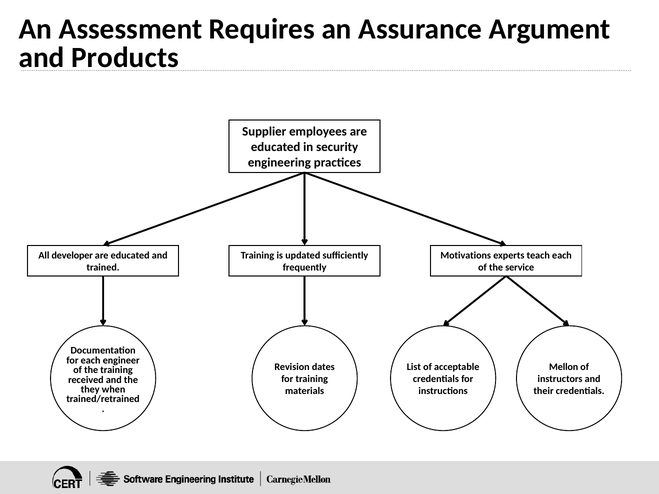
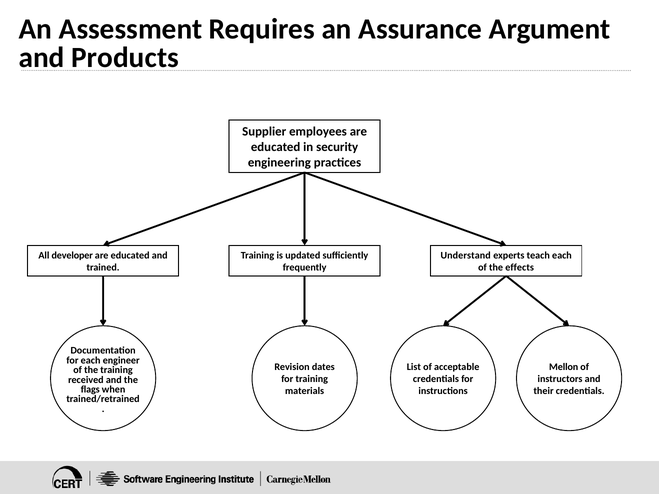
Motivations: Motivations -> Understand (466, 255)
service: service -> effects (520, 267)
they: they -> flags (90, 390)
